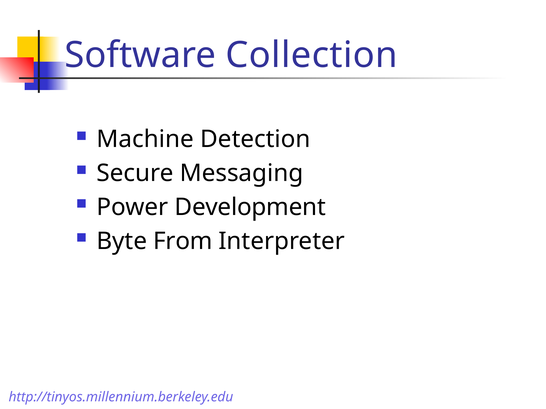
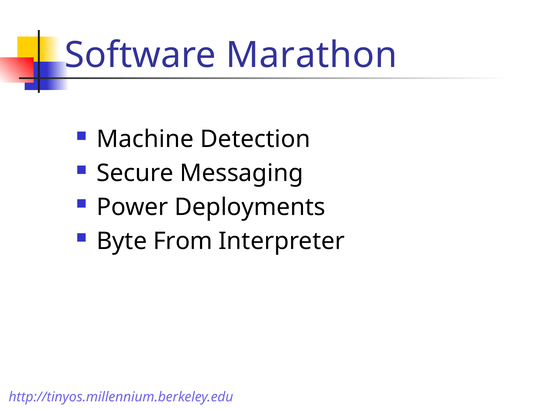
Collection: Collection -> Marathon (312, 55)
Development: Development -> Deployments (250, 207)
